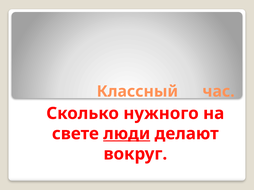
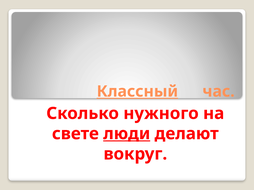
Классный underline: none -> present (137, 92)
